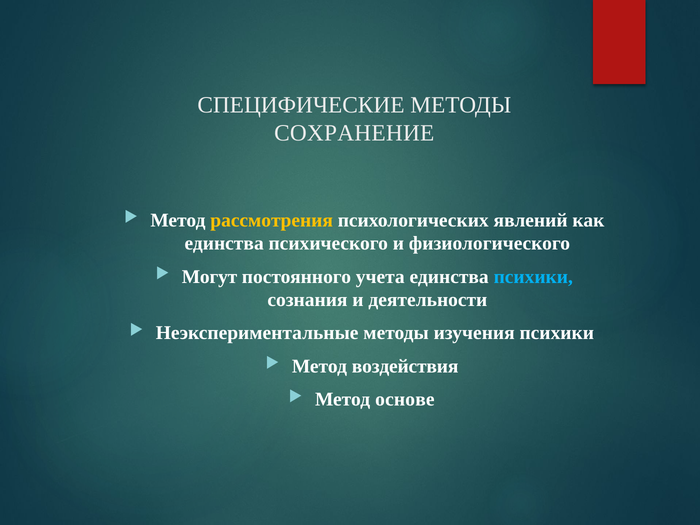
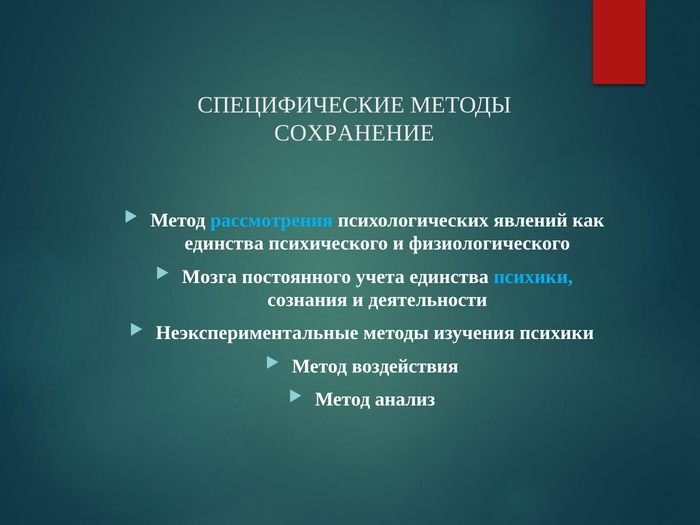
рассмотрения colour: yellow -> light blue (272, 220)
Могут: Могут -> Мозга (209, 277)
основе: основе -> анализ (405, 399)
